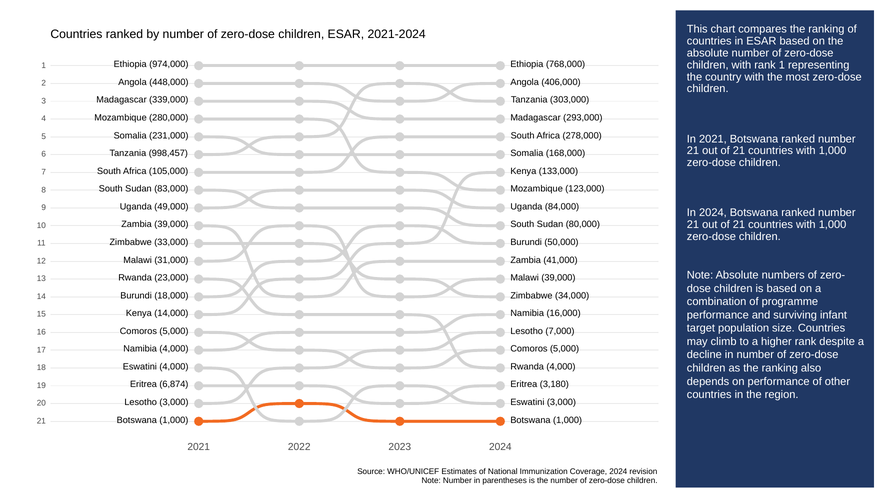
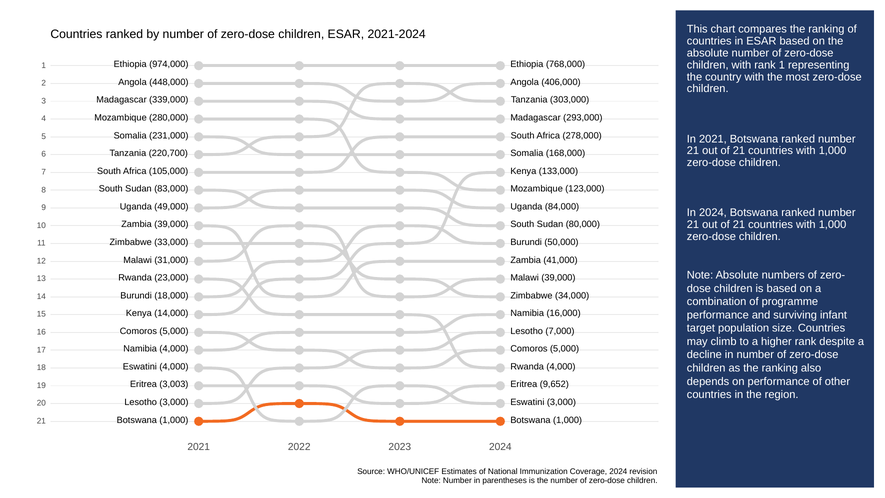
998,457: 998,457 -> 220,700 (168, 153)
6,874: 6,874 -> 3,003 (174, 384)
3,180: 3,180 -> 9,652 (554, 384)
